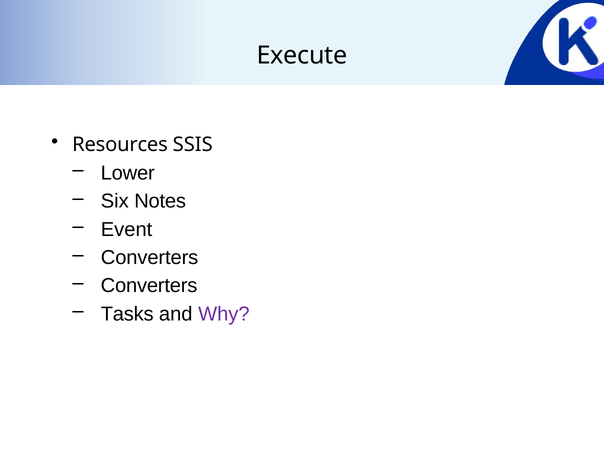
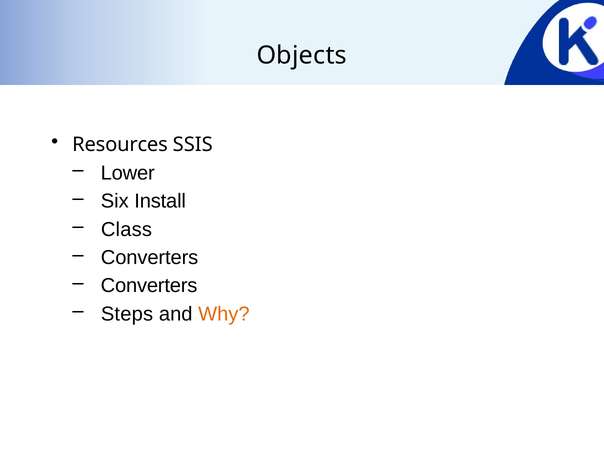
Execute: Execute -> Objects (302, 56)
Notes: Notes -> Install (160, 201)
Event: Event -> Class (126, 229)
Tasks: Tasks -> Steps (127, 314)
Why colour: purple -> orange (224, 314)
